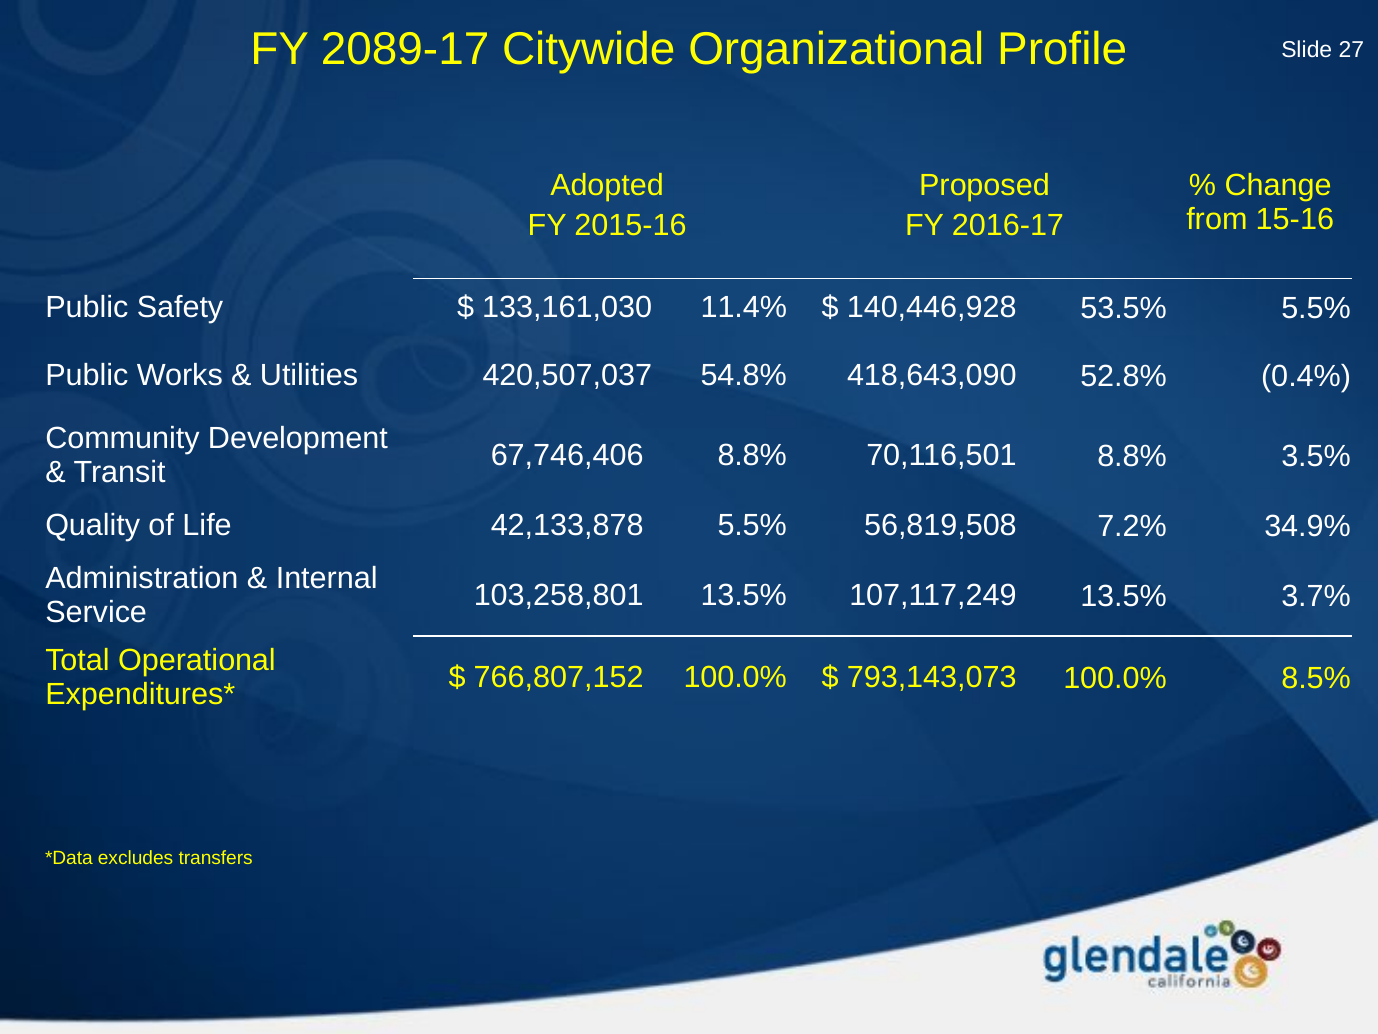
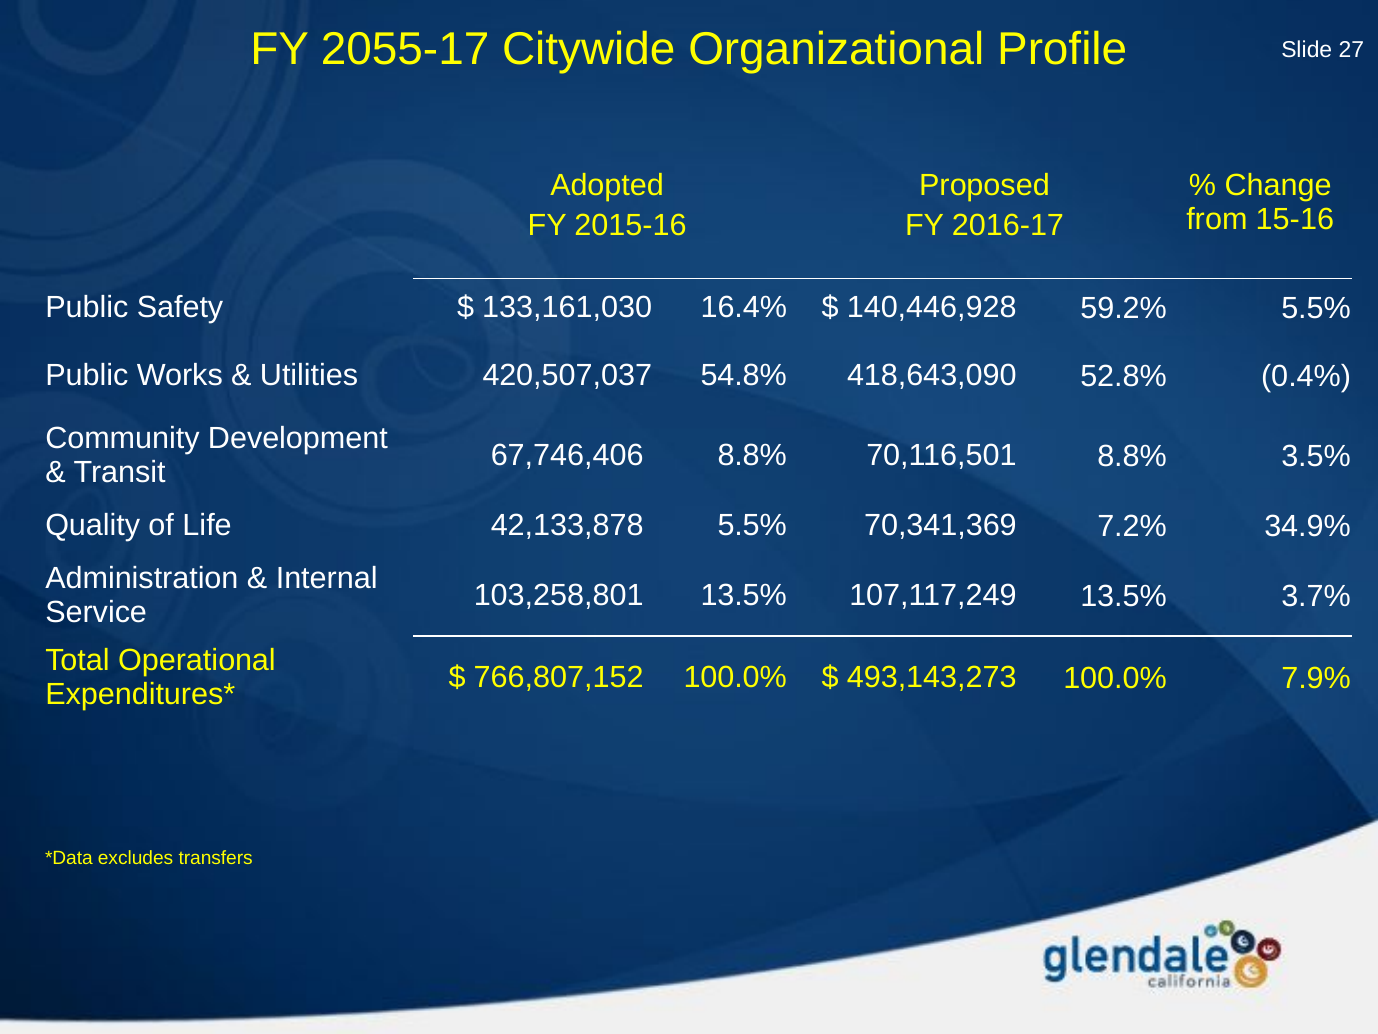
2089-17: 2089-17 -> 2055-17 (405, 49)
11.4%: 11.4% -> 16.4% (744, 307)
53.5%: 53.5% -> 59.2% (1124, 308)
56,819,508: 56,819,508 -> 70,341,369 (940, 525)
793,143,073: 793,143,073 -> 493,143,273 (932, 677)
8.5%: 8.5% -> 7.9% (1316, 678)
